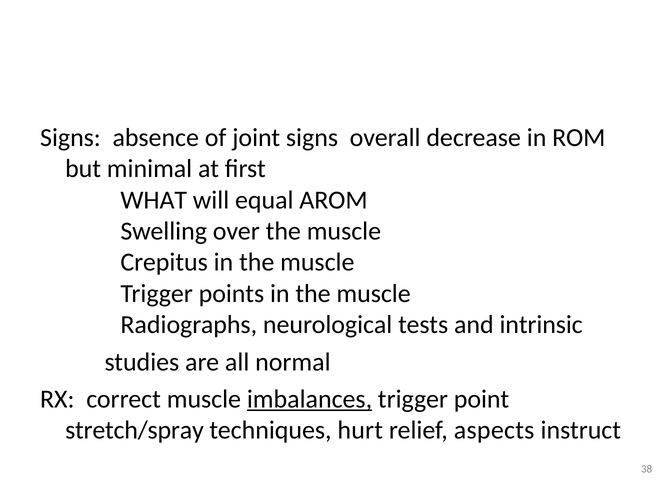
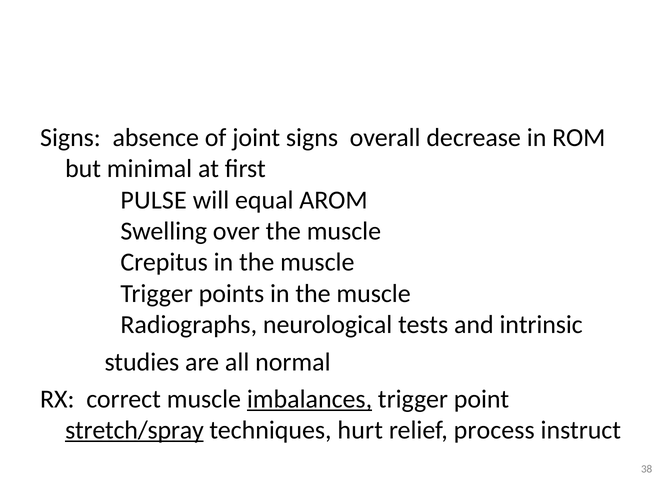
WHAT: WHAT -> PULSE (154, 200)
stretch/spray underline: none -> present (134, 430)
aspects: aspects -> process (494, 430)
